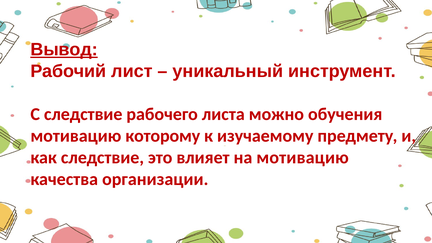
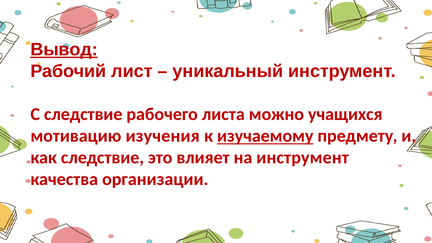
обучения: обучения -> учащихся (345, 114)
которому: которому -> изучения (163, 136)
изучаемому underline: none -> present (265, 136)
на мотивацию: мотивацию -> инструмент (303, 158)
